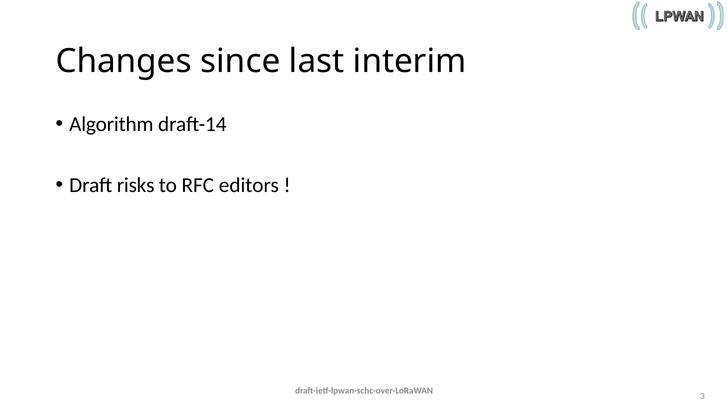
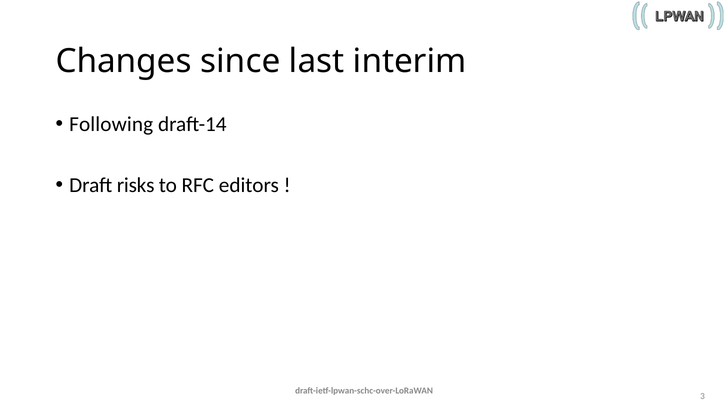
Algorithm: Algorithm -> Following (111, 124)
